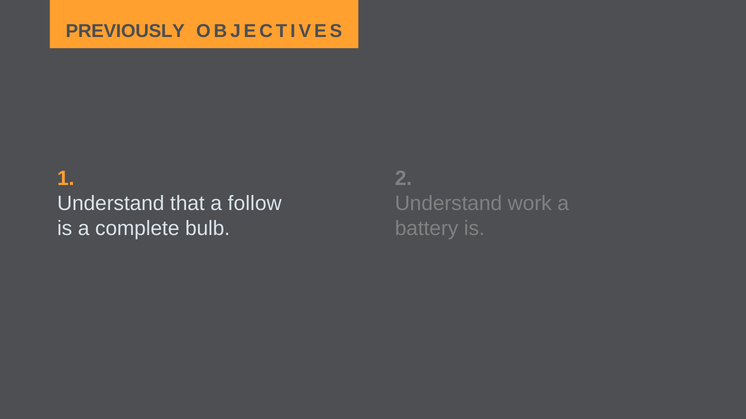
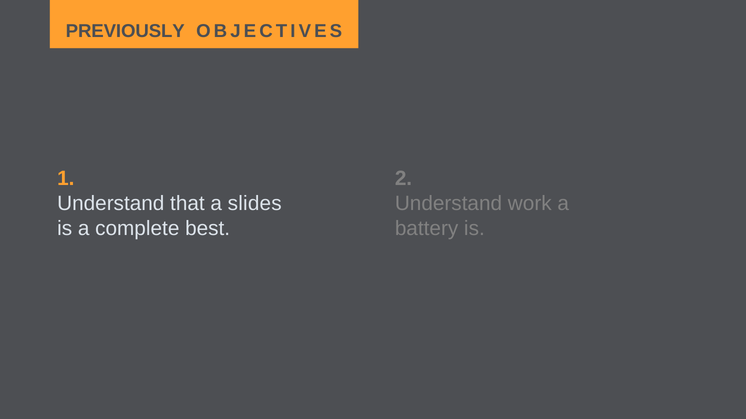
follow: follow -> slides (255, 204)
bulb: bulb -> best (208, 229)
